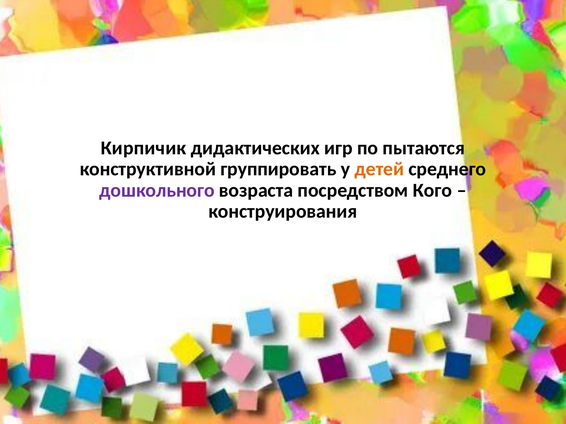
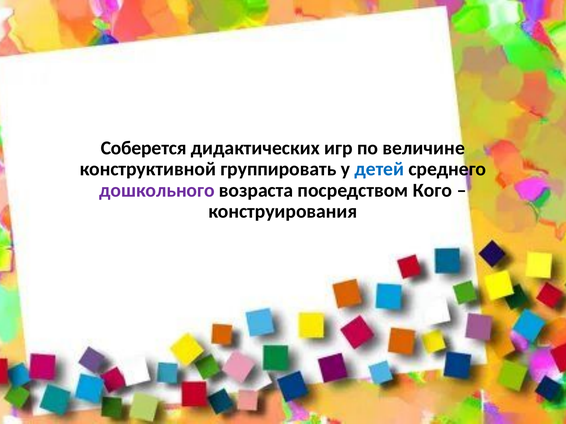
Кирпичик: Кирпичик -> Соберется (144, 148)
пытаются: пытаются -> величине (424, 148)
детей colour: orange -> blue (379, 169)
